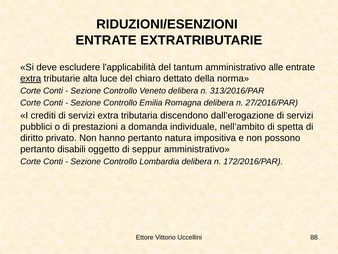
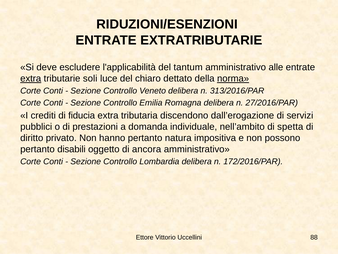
alta: alta -> soli (90, 78)
norma underline: none -> present (233, 78)
crediti di servizi: servizi -> fiducia (82, 115)
seppur: seppur -> ancora (147, 149)
